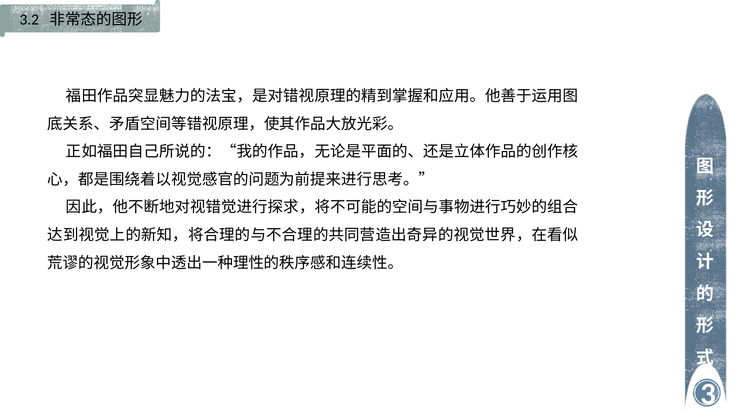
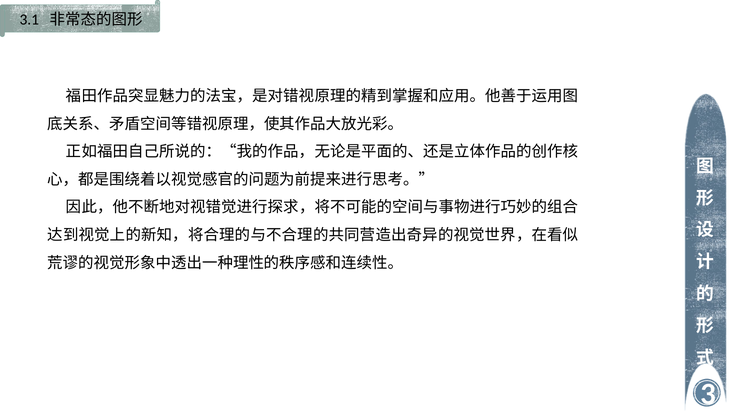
3.2: 3.2 -> 3.1 (29, 19)
